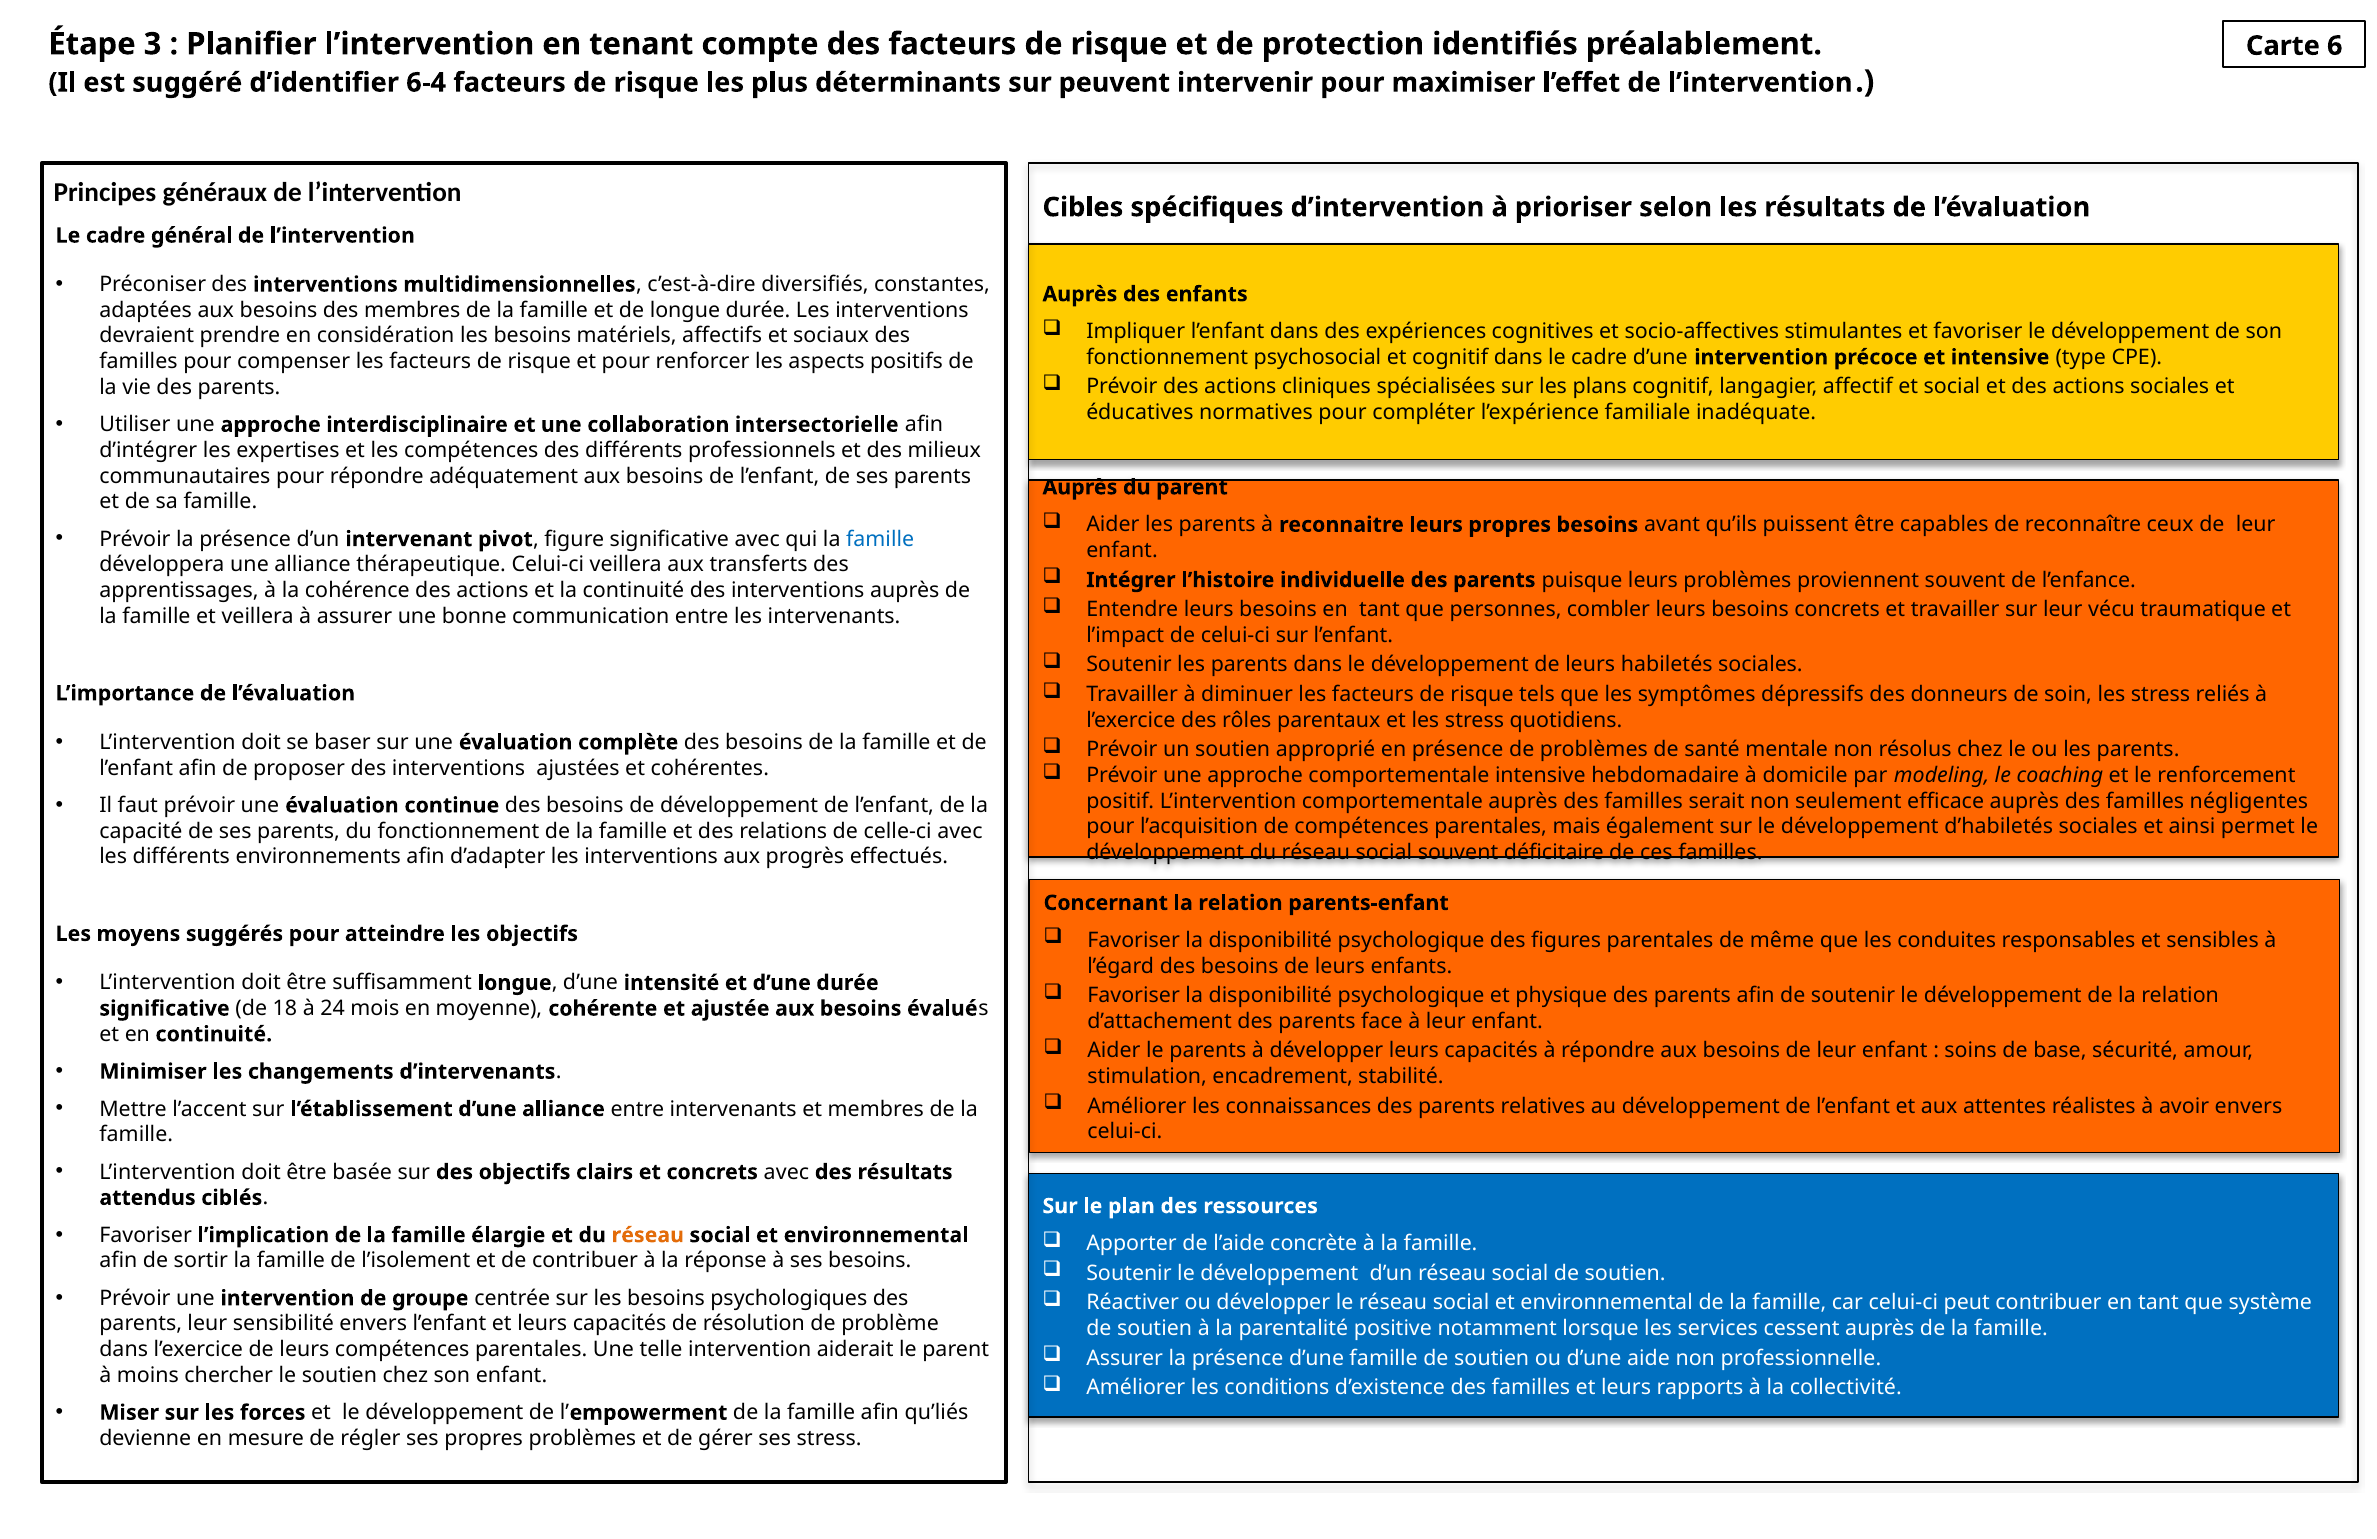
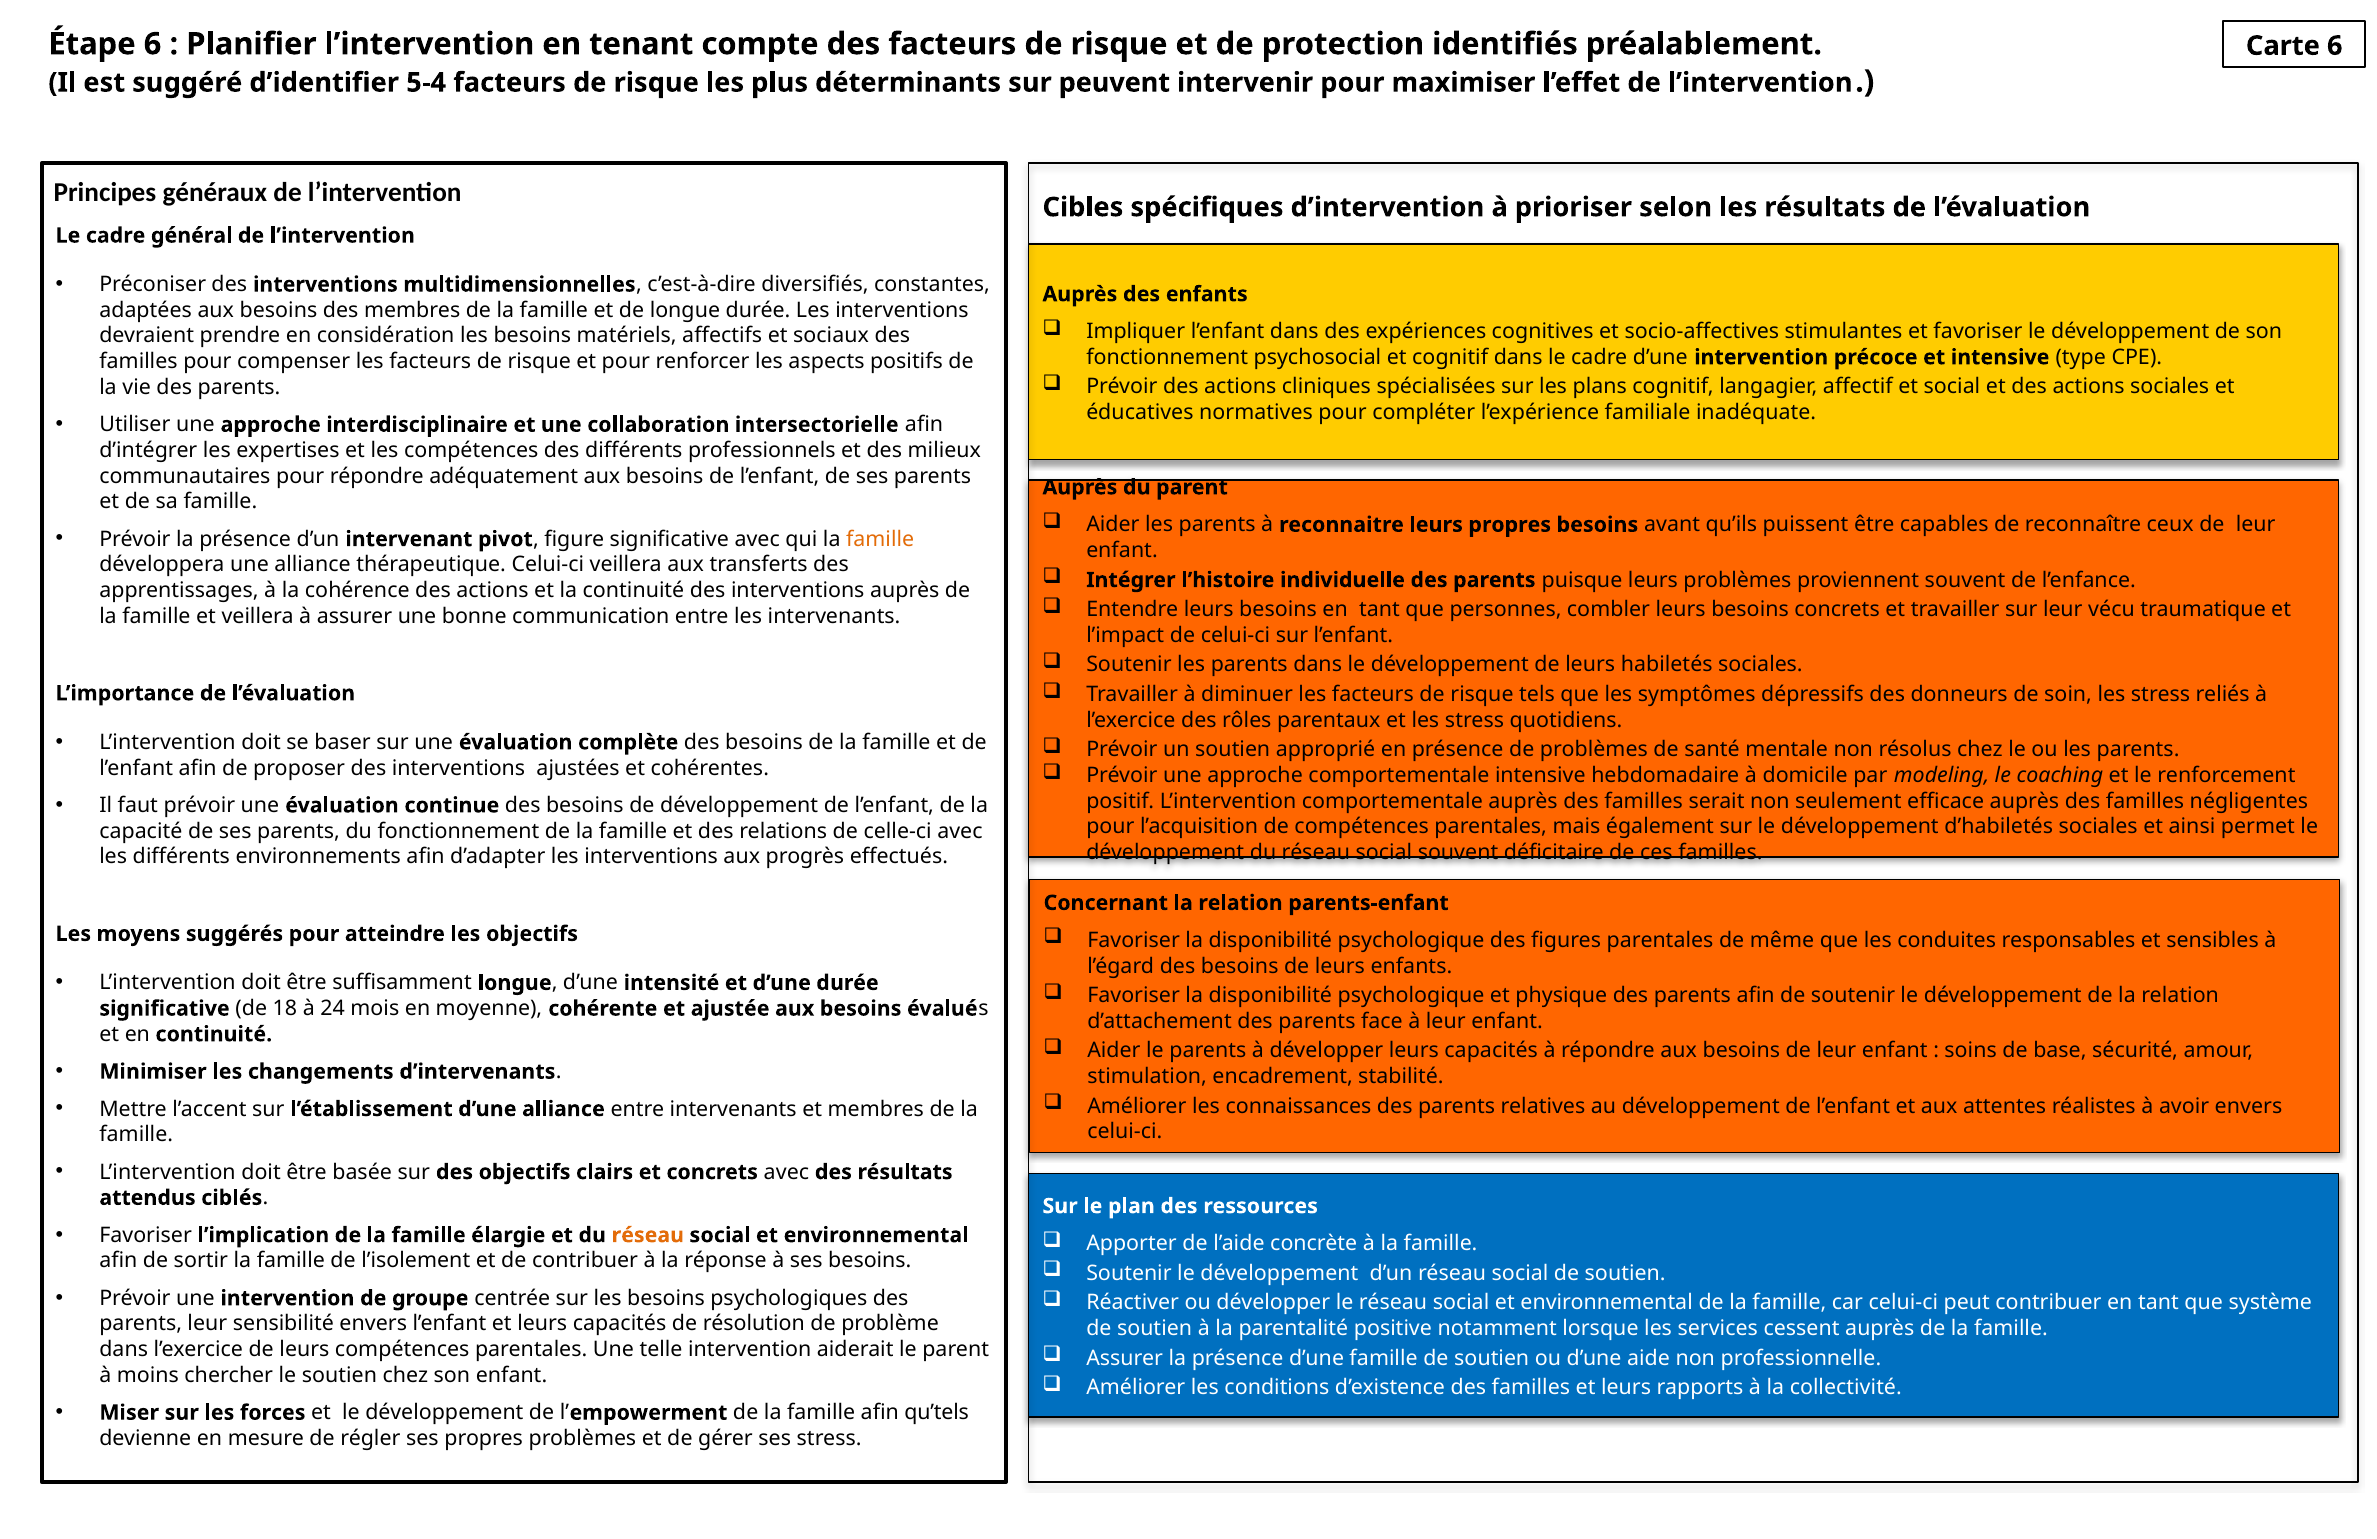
Étape 3: 3 -> 6 (153, 44)
6-4: 6-4 -> 5-4 (426, 83)
famille colour: blue -> orange (880, 539)
qu’liés: qu’liés -> qu’tels (937, 1413)
